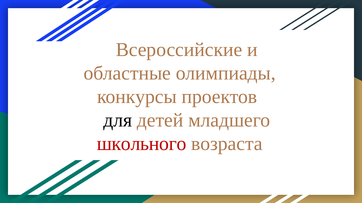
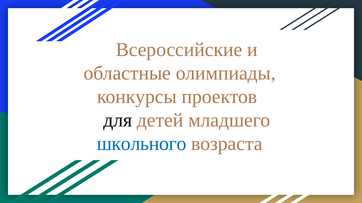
школьного colour: red -> blue (142, 144)
